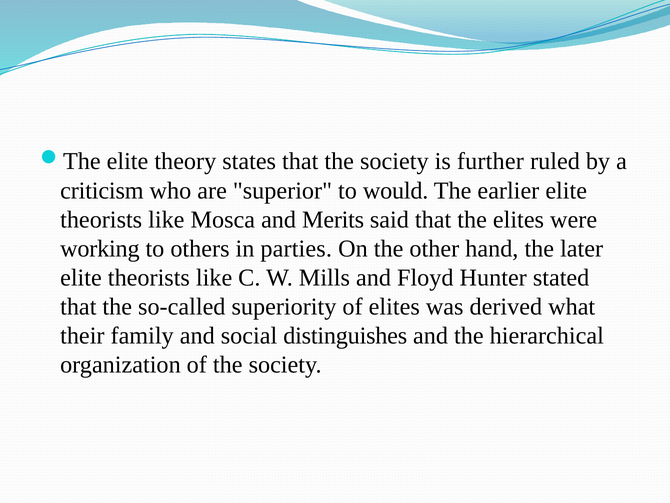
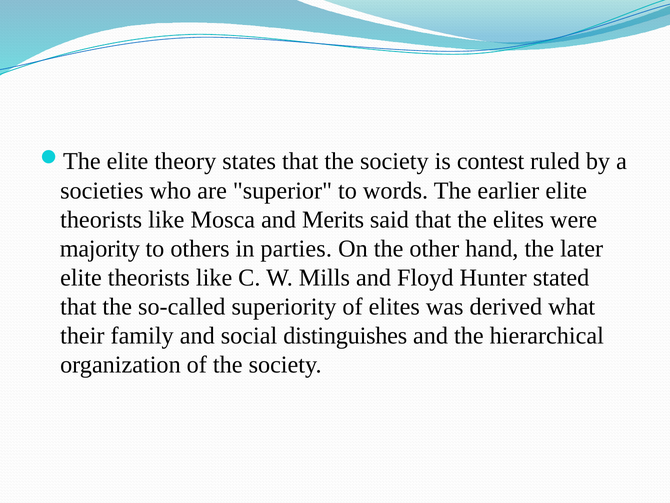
further: further -> contest (491, 161)
criticism: criticism -> societies (102, 190)
would: would -> words (396, 190)
working: working -> majority (100, 248)
